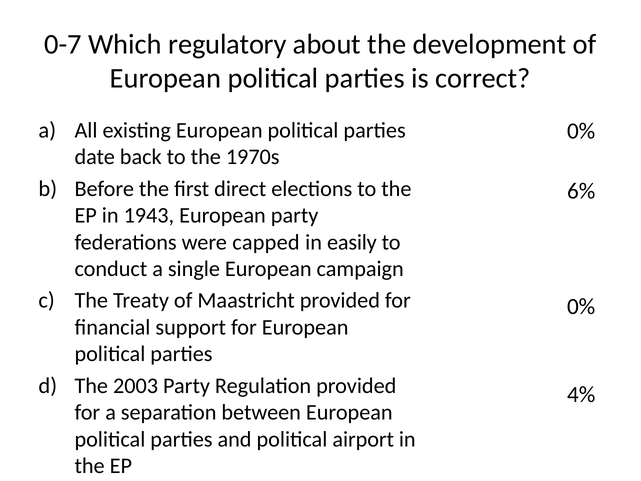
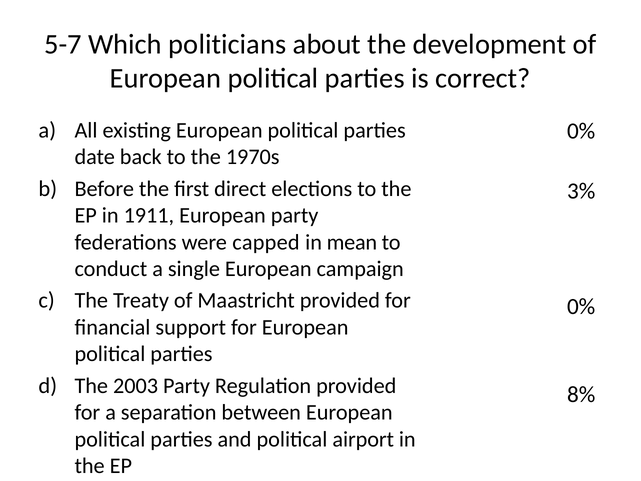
0-7: 0-7 -> 5-7 (63, 44)
regulatory: regulatory -> politicians (227, 44)
6%: 6% -> 3% (581, 191)
1943: 1943 -> 1911 (149, 215)
easily: easily -> mean (352, 242)
4%: 4% -> 8% (581, 395)
